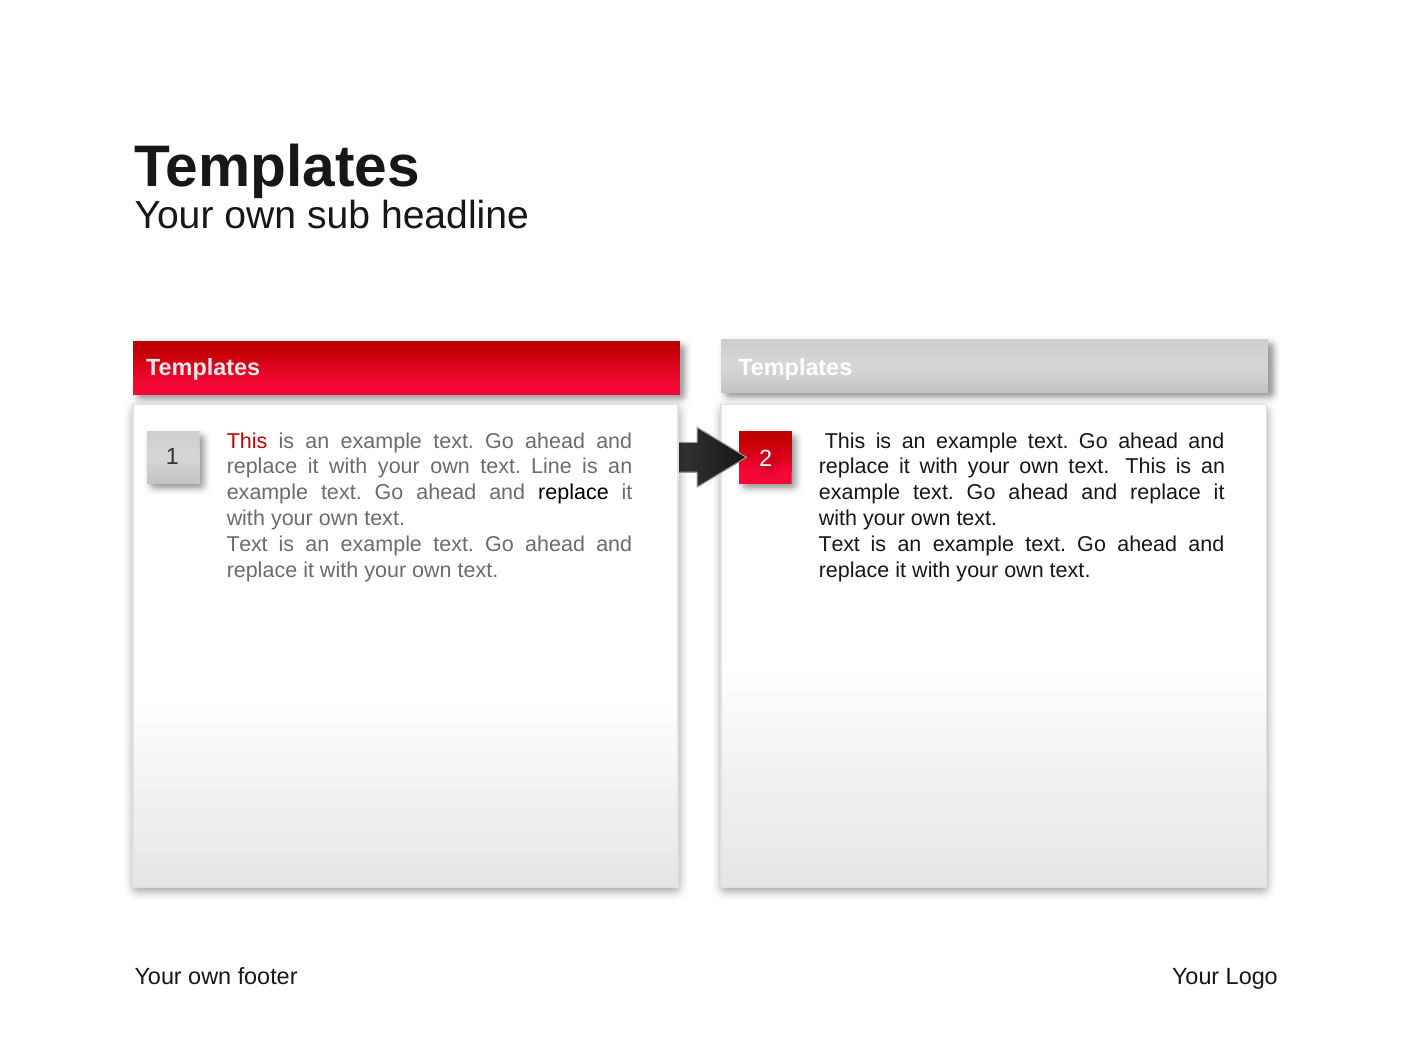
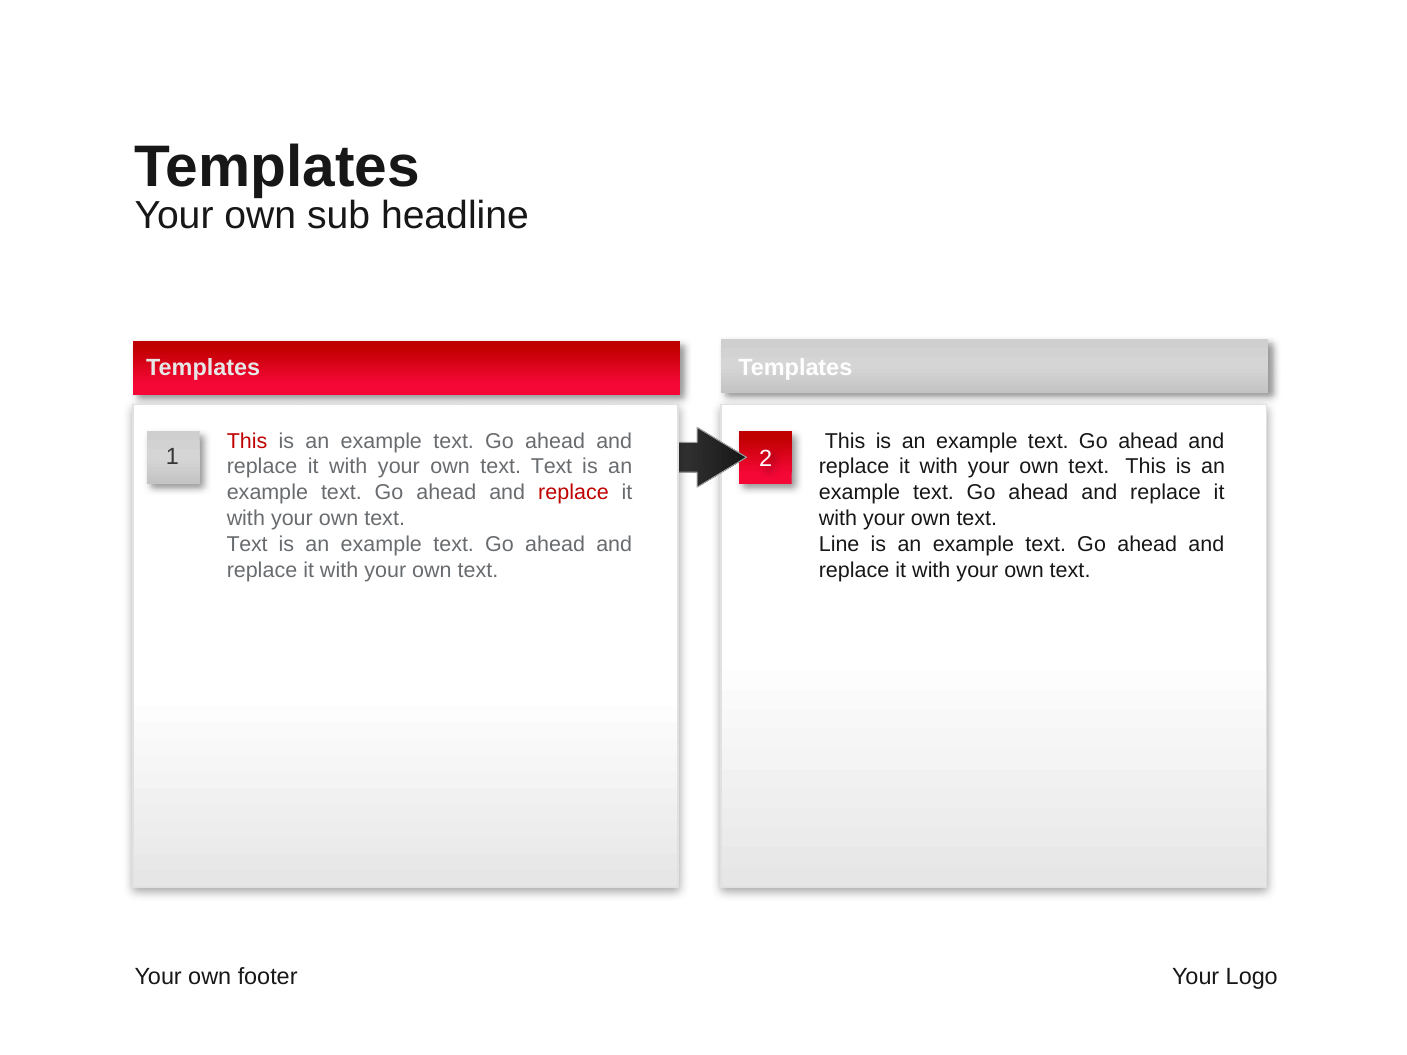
Line: Line -> Text (552, 467)
replace colour: black -> red (573, 493)
Text: Text -> Line (839, 544)
